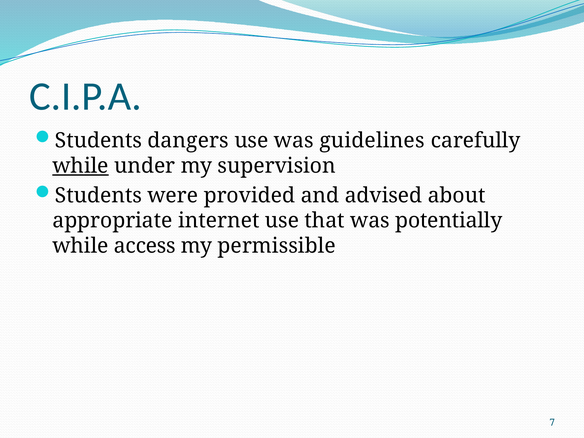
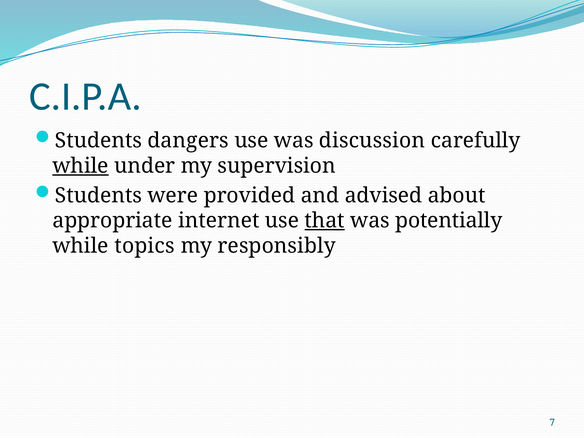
guidelines: guidelines -> discussion (372, 141)
that underline: none -> present (325, 221)
access: access -> topics (145, 246)
permissible: permissible -> responsibly (277, 246)
